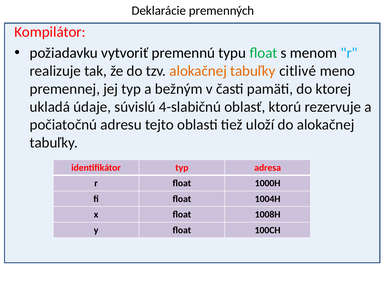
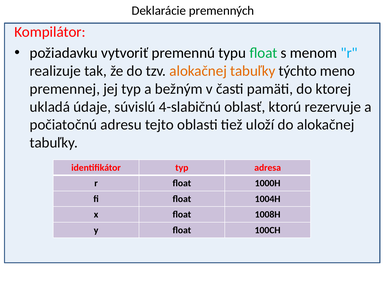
citlivé: citlivé -> týchto (298, 71)
